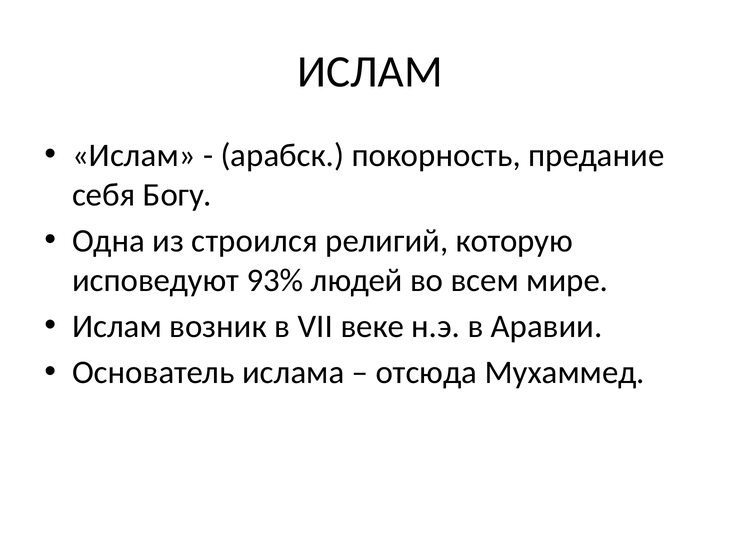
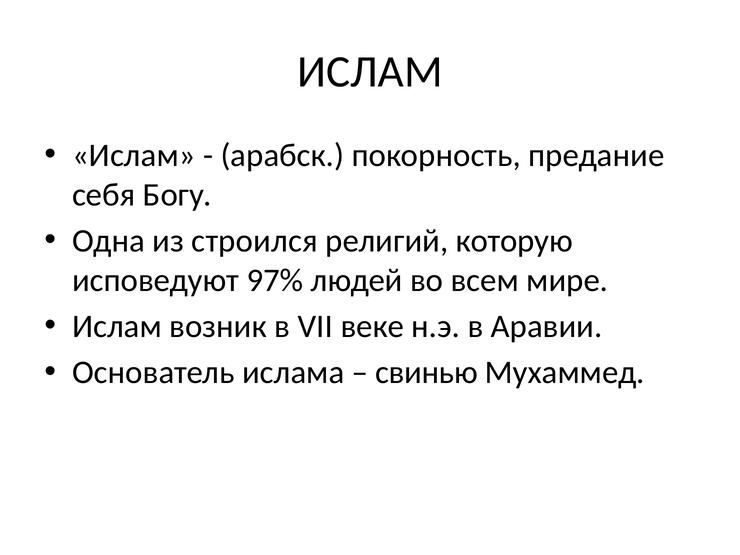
93%: 93% -> 97% (275, 280)
отсюда: отсюда -> свинью (427, 372)
